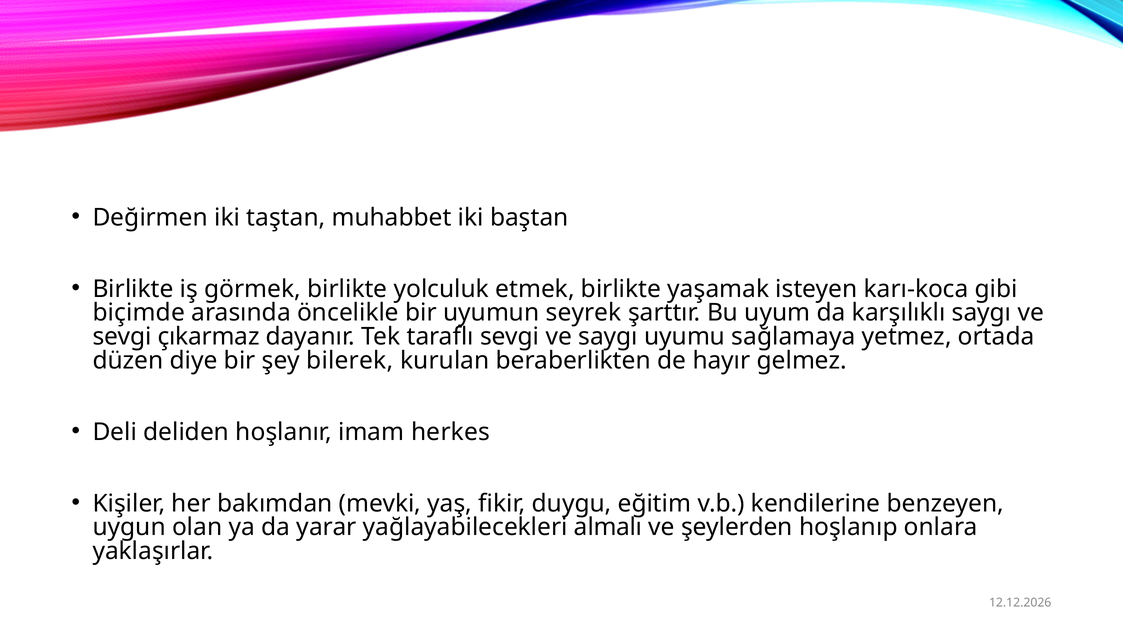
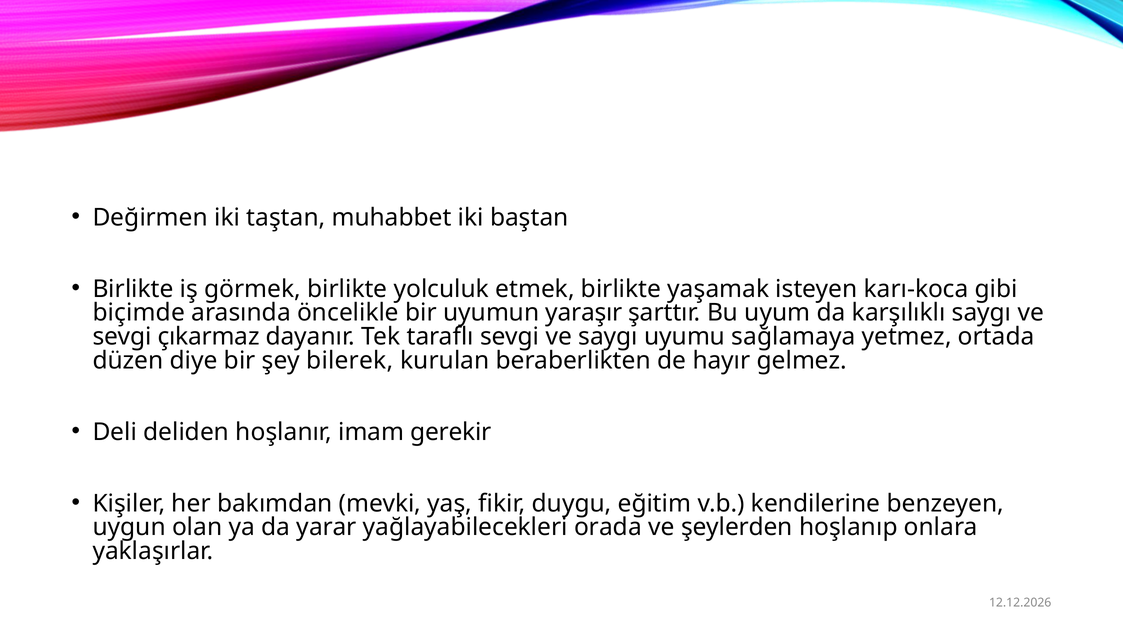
seyrek: seyrek -> yaraşır (584, 313)
herkes: herkes -> gerekir (451, 432)
almalı: almalı -> orada (608, 527)
